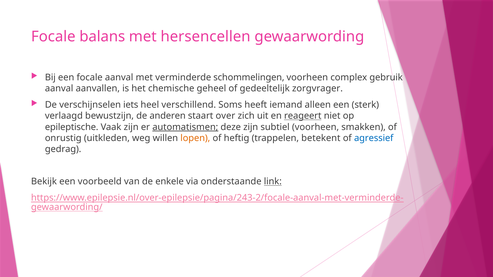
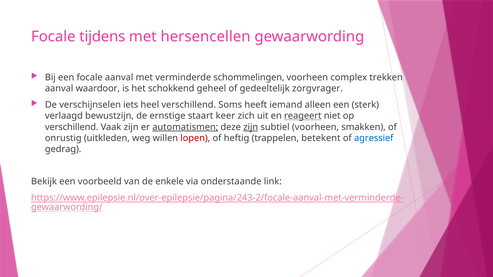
balans: balans -> tijdens (102, 36)
gebruik: gebruik -> trekken (386, 78)
aanvallen: aanvallen -> waardoor (98, 89)
chemische: chemische -> schokkend (171, 89)
anderen: anderen -> ernstige (168, 116)
over: over -> keer (225, 116)
epileptische: epileptische -> verschillend (72, 127)
zijn underline: none -> present (251, 127)
lopen colour: orange -> red (195, 138)
link underline: present -> none (273, 182)
